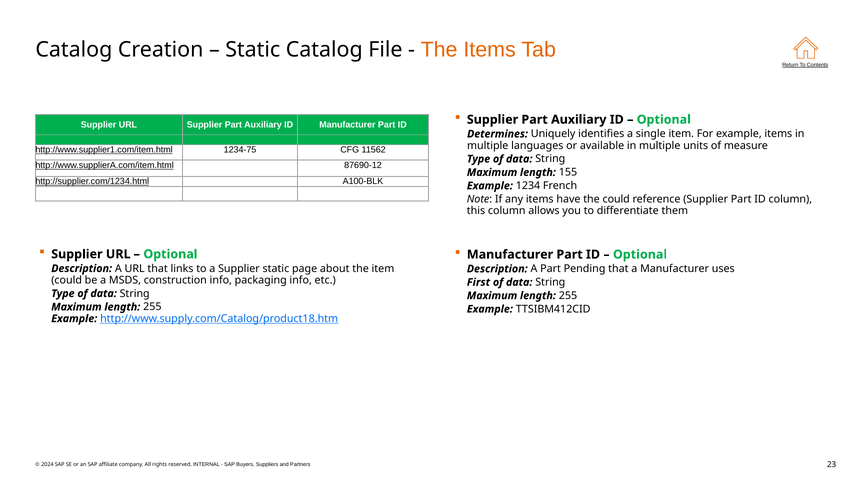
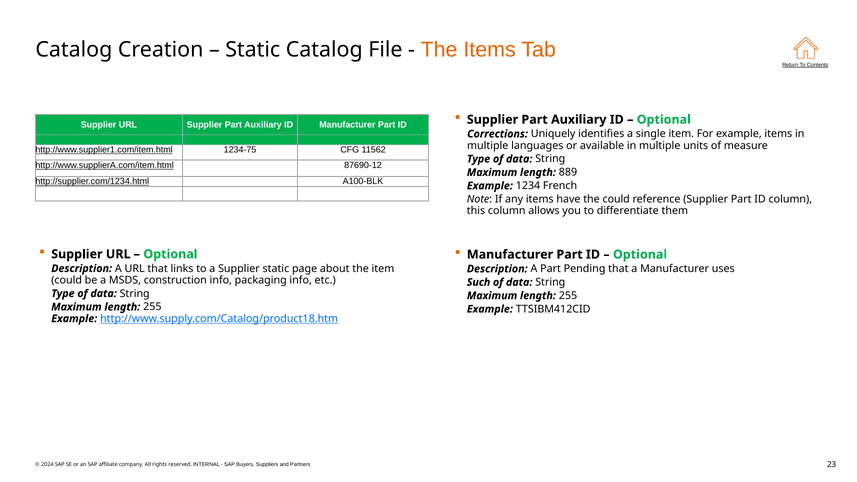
Determines: Determines -> Corrections (498, 134)
155: 155 -> 889 (568, 172)
First: First -> Such (479, 282)
